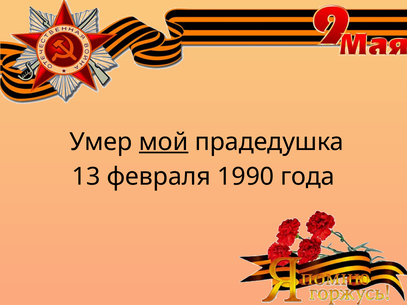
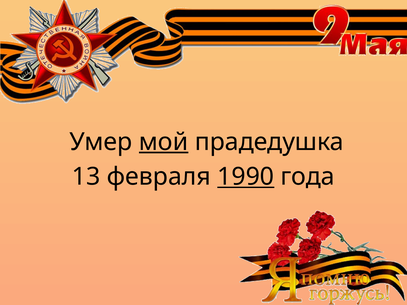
1990 underline: none -> present (246, 177)
